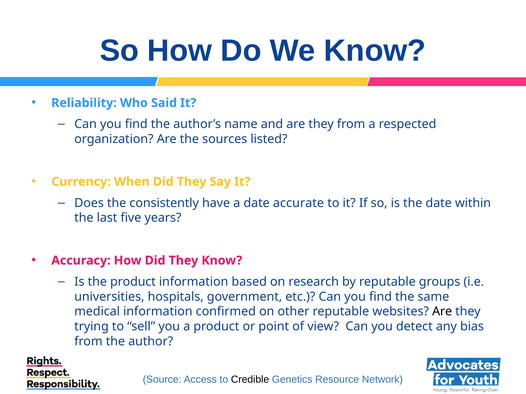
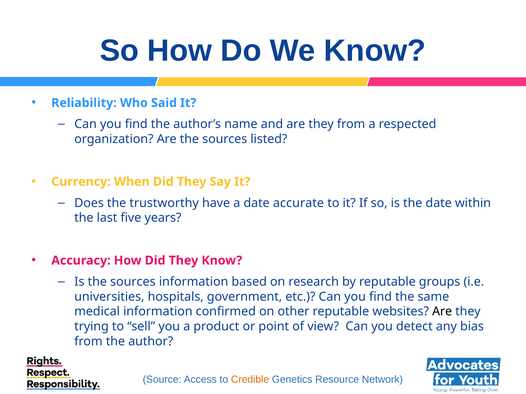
consistently: consistently -> trustworthy (164, 203)
Is the product: product -> sources (133, 282)
Credible colour: black -> orange (250, 380)
